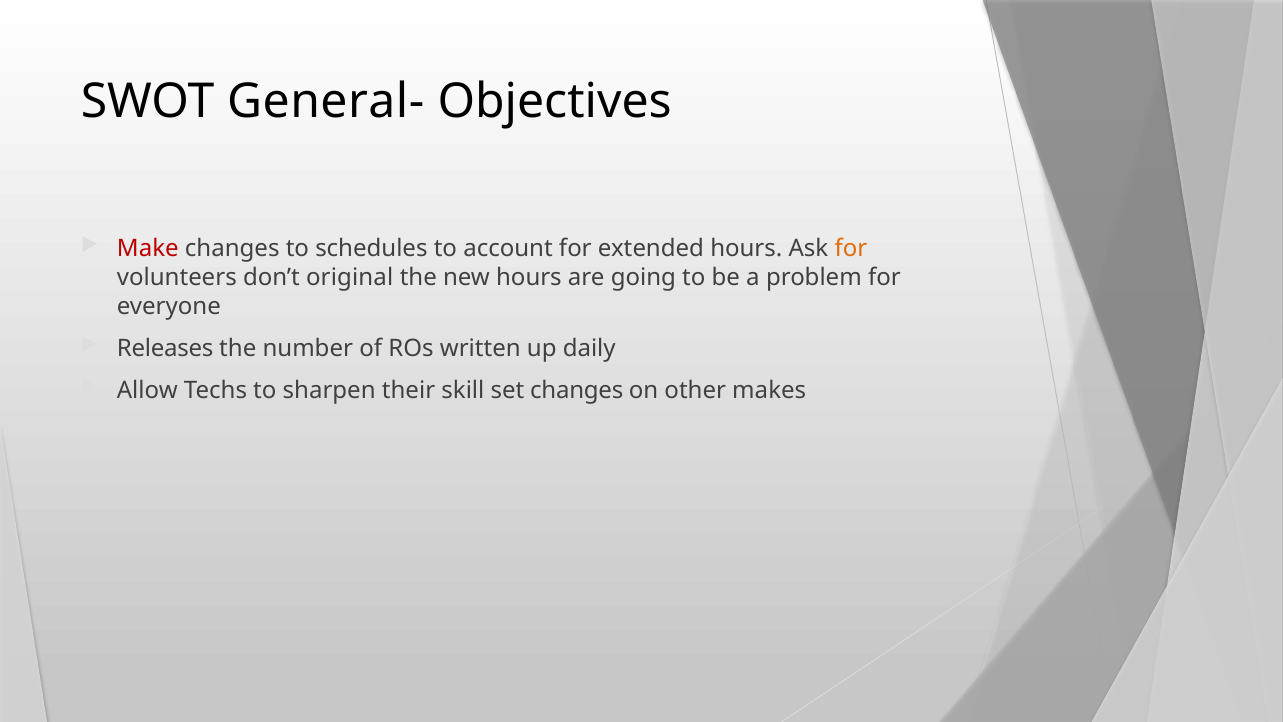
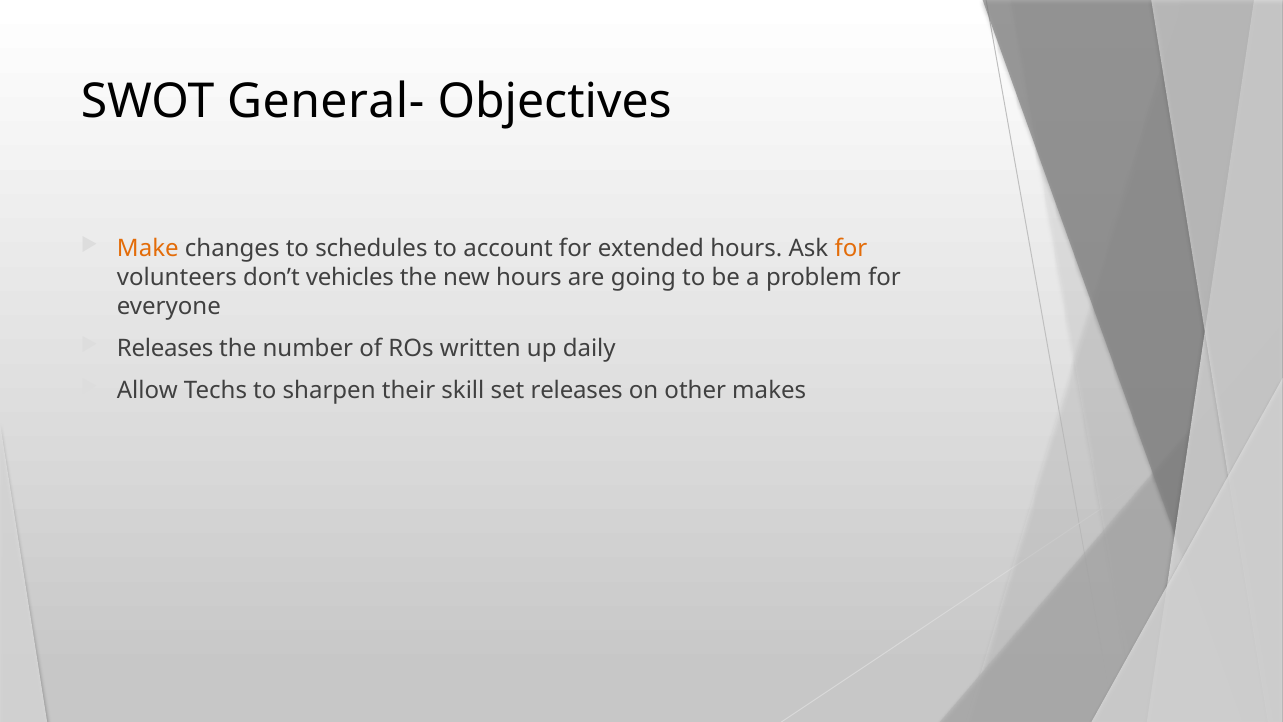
Make colour: red -> orange (148, 248)
original: original -> vehicles (350, 277)
set changes: changes -> releases (577, 391)
